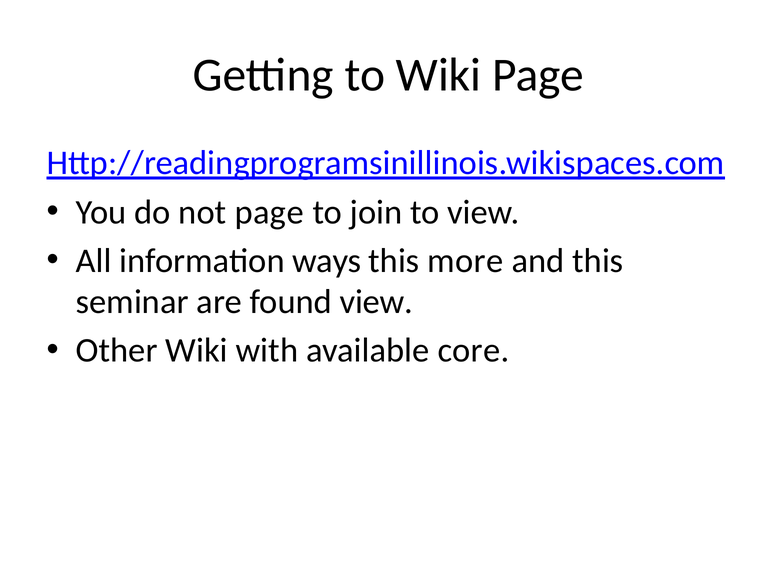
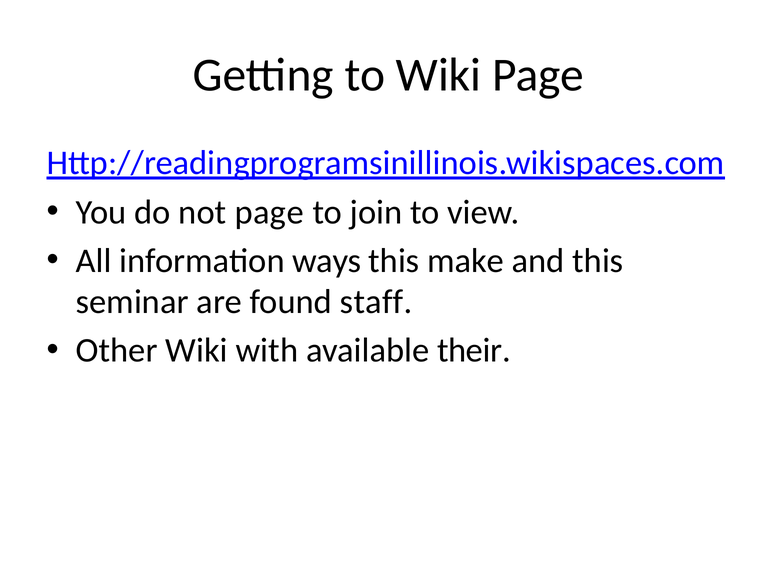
more: more -> make (466, 260)
found view: view -> staff (376, 302)
core: core -> their (474, 350)
